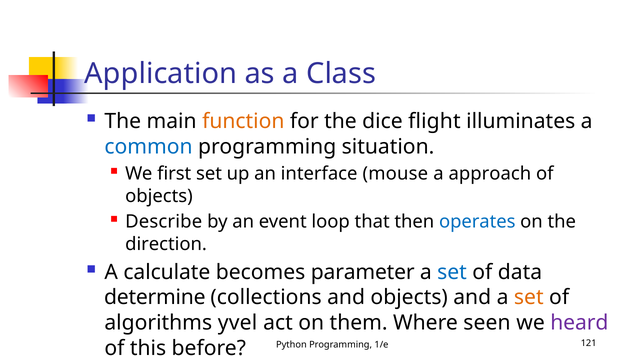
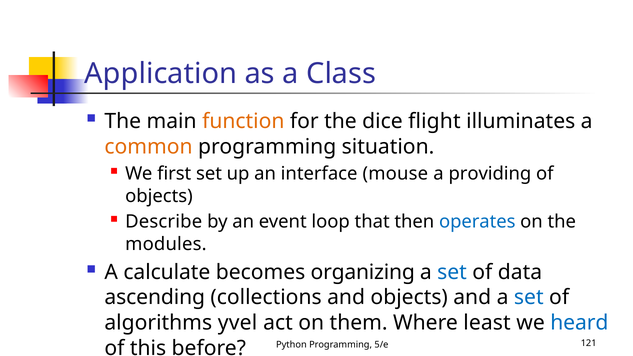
common colour: blue -> orange (149, 147)
approach: approach -> providing (490, 174)
direction: direction -> modules (166, 244)
parameter: parameter -> organizing (363, 272)
determine: determine -> ascending (155, 298)
set colour: orange -> blue (529, 298)
seen: seen -> least (487, 323)
heard colour: purple -> blue (579, 323)
1/e: 1/e -> 5/e (381, 345)
